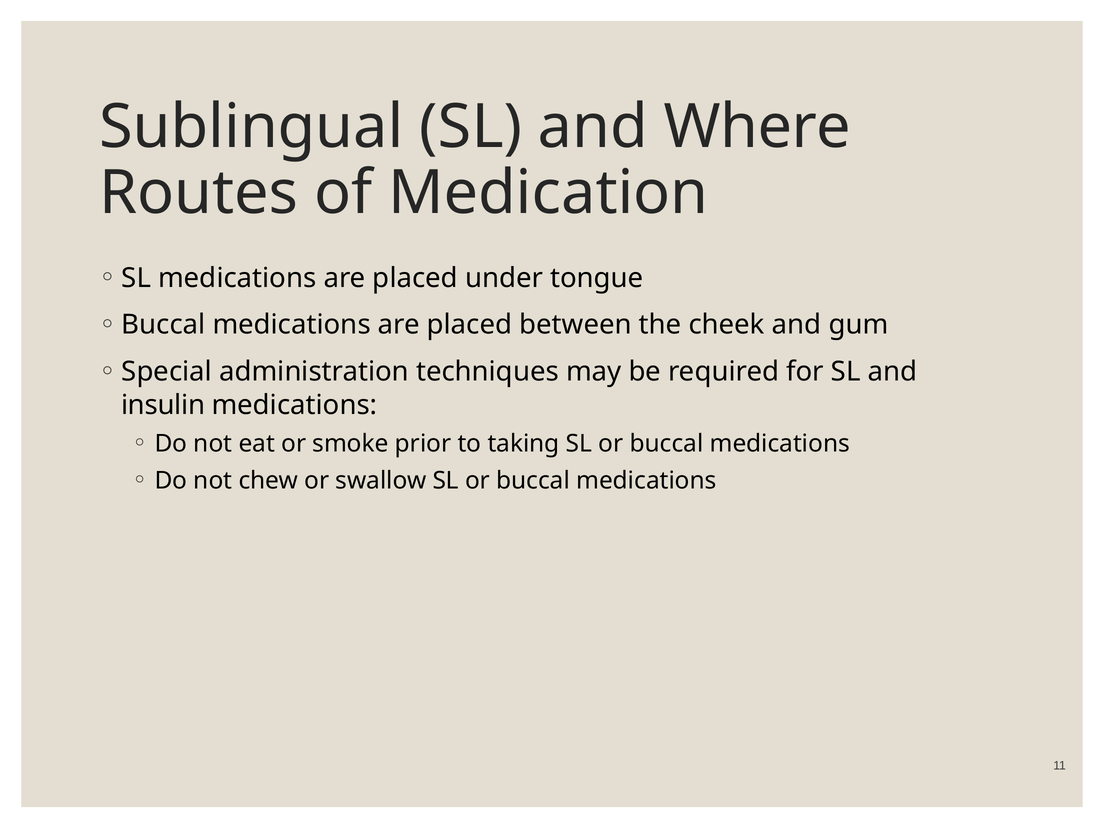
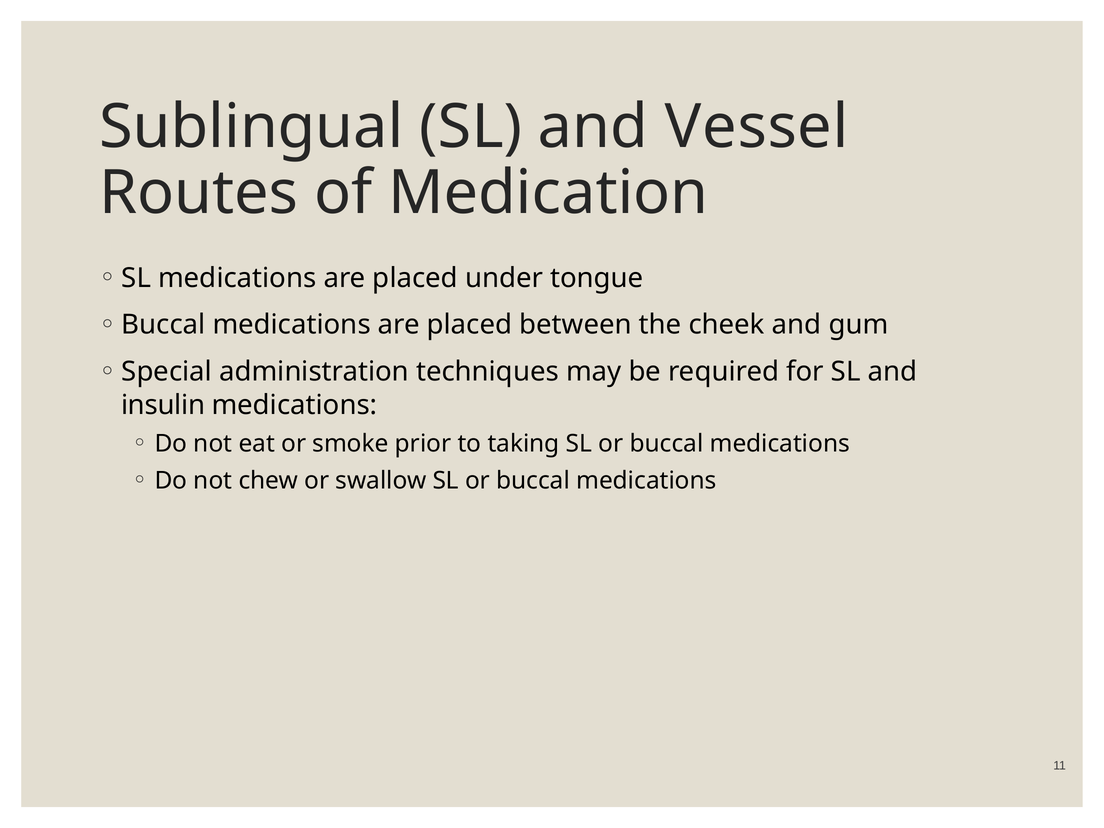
Where: Where -> Vessel (757, 127)
